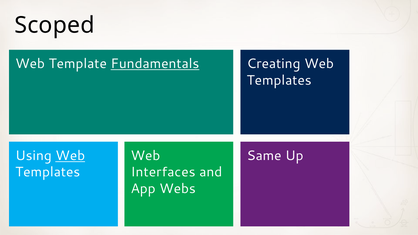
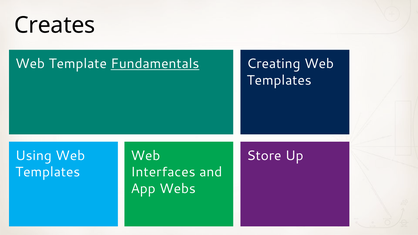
Scoped: Scoped -> Creates (55, 25)
Web underline: present -> none (70, 156)
Same: Same -> Store (264, 156)
